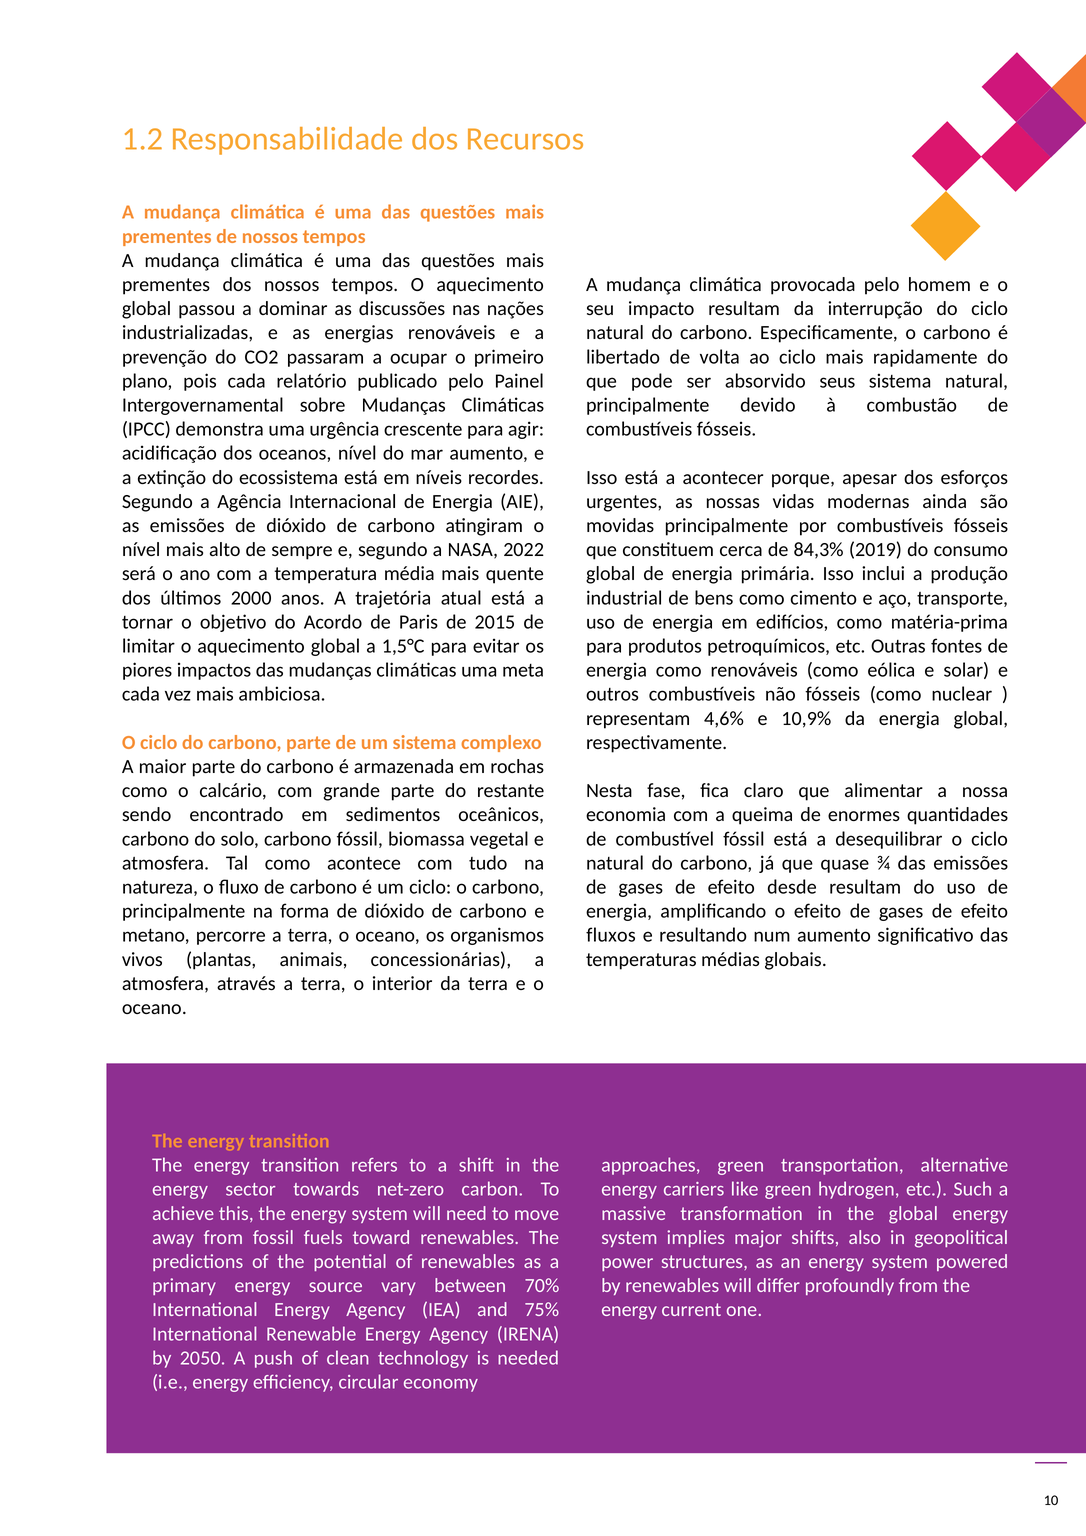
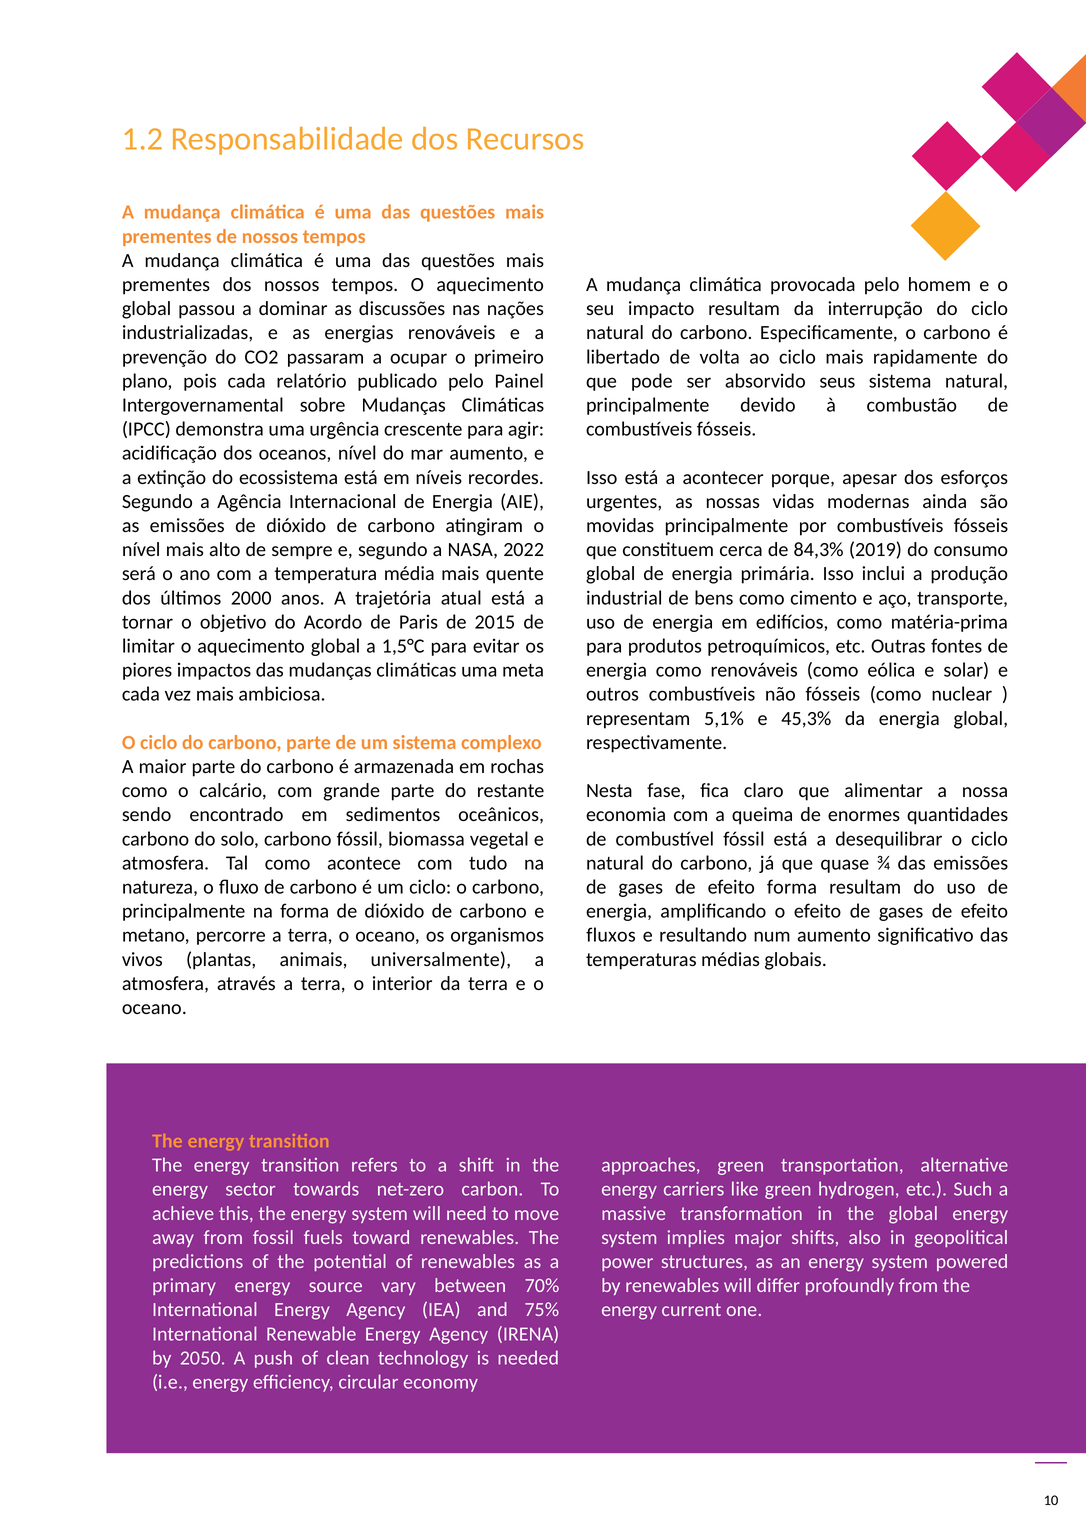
4,6%: 4,6% -> 5,1% (724, 718)
10,9%: 10,9% -> 45,3% (806, 718)
efeito desde: desde -> forma (792, 887)
concessionárias: concessionárias -> universalmente (441, 959)
